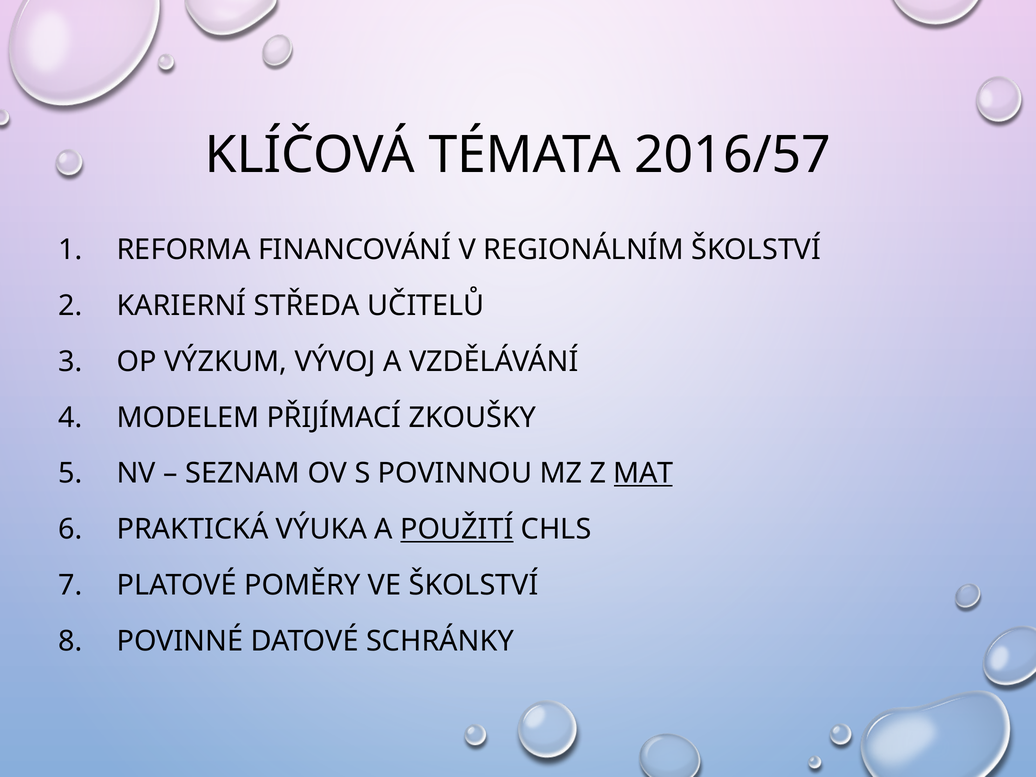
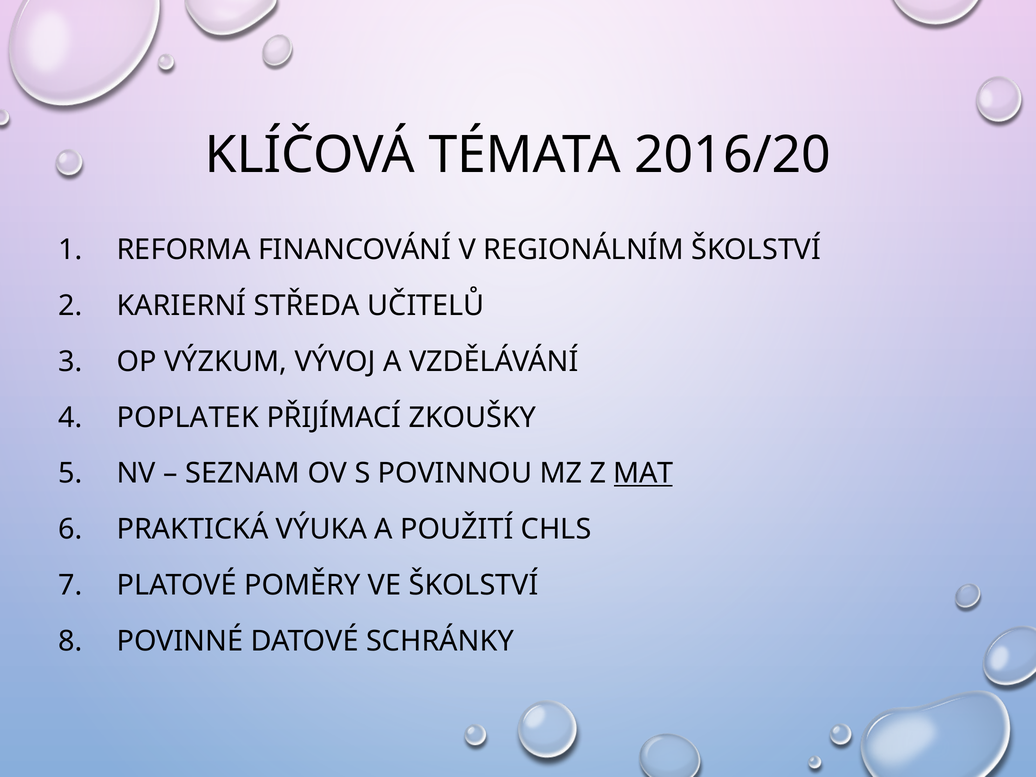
2016/57: 2016/57 -> 2016/20 (733, 155)
MODELEM: MODELEM -> POPLATEK (188, 418)
POUŽITÍ underline: present -> none (457, 529)
